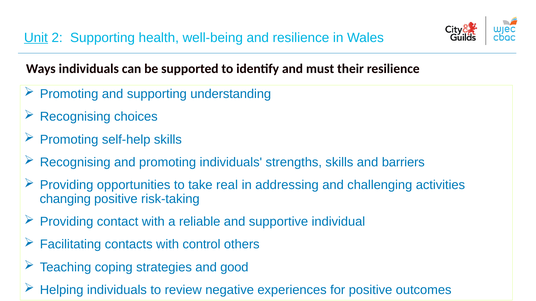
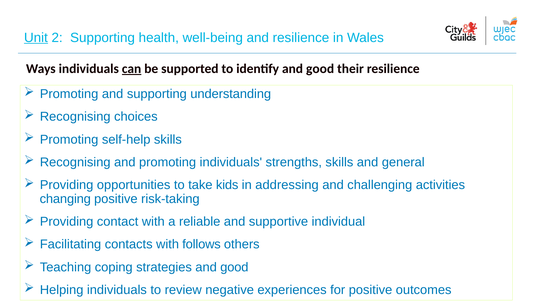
can underline: none -> present (132, 69)
identify and must: must -> good (320, 69)
barriers: barriers -> general (403, 163)
real: real -> kids (227, 185)
control: control -> follows (202, 245)
